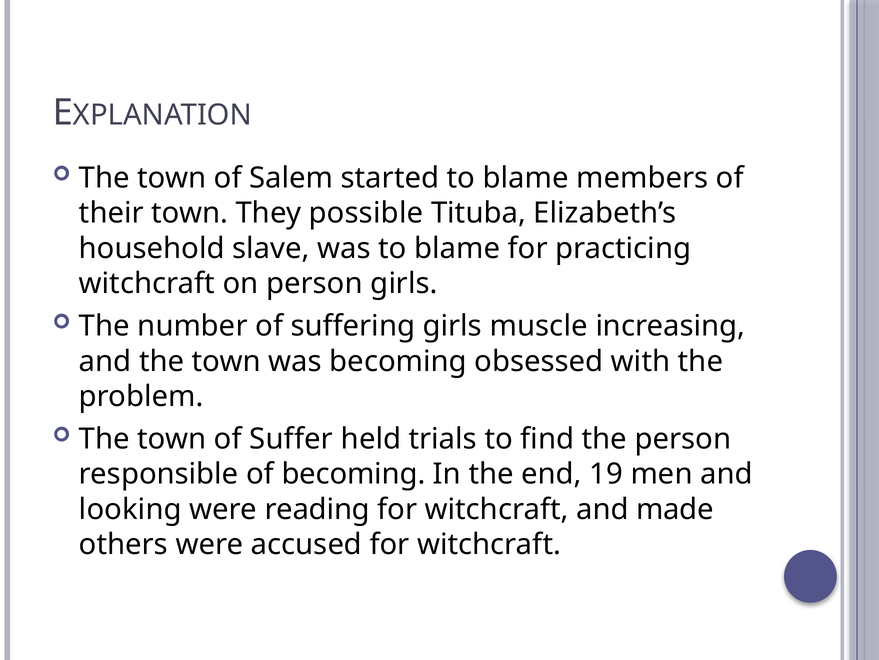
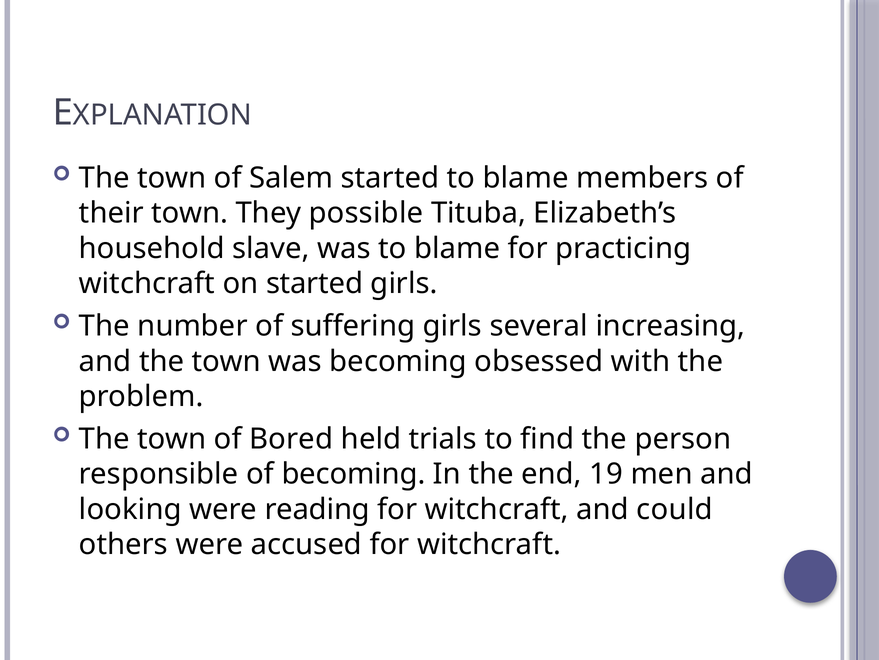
on person: person -> started (315, 283)
muscle: muscle -> several (539, 326)
Suffer: Suffer -> Bored (291, 439)
made: made -> could (675, 509)
